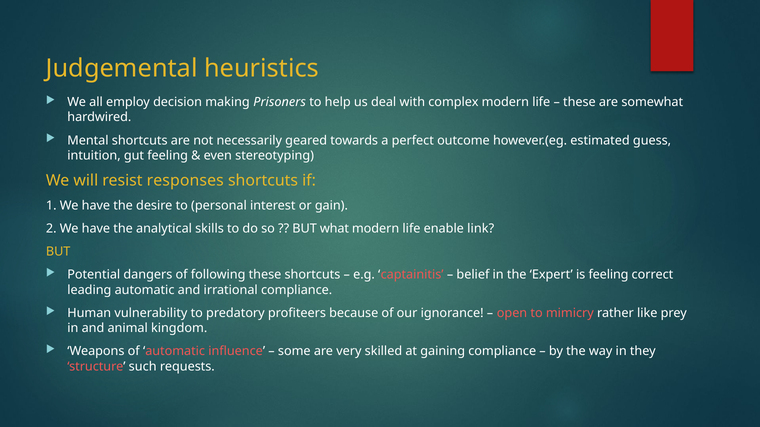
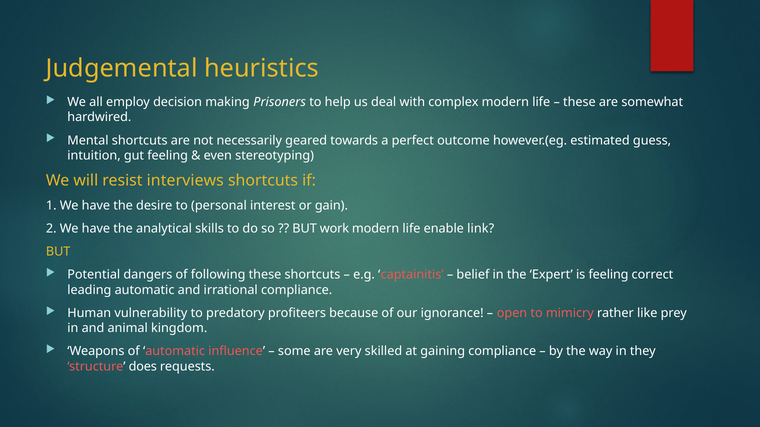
responses: responses -> interviews (185, 181)
what: what -> work (334, 229)
such: such -> does (143, 367)
